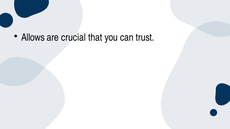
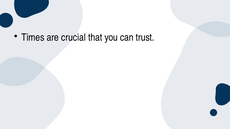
Allows: Allows -> Times (33, 37)
